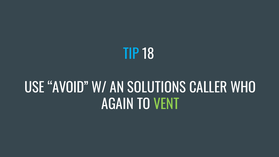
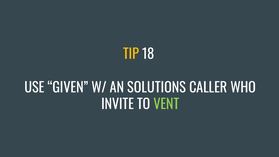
TIP colour: light blue -> yellow (131, 54)
AVOID: AVOID -> GIVEN (68, 88)
AGAIN: AGAIN -> INVITE (118, 105)
